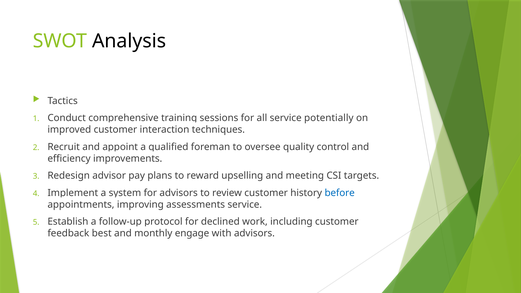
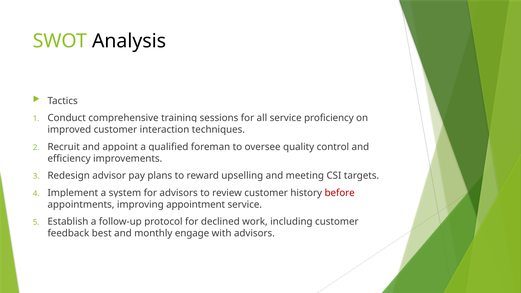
potentially: potentially -> proficiency (329, 118)
before colour: blue -> red (340, 193)
assessments: assessments -> appointment (196, 205)
